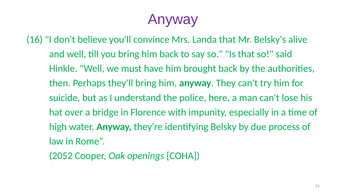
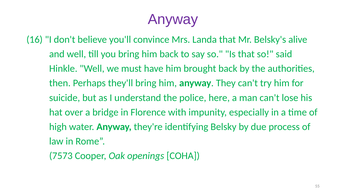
2052: 2052 -> 7573 (61, 155)
